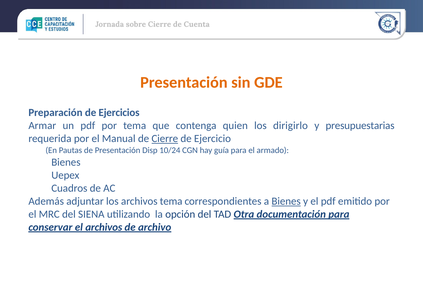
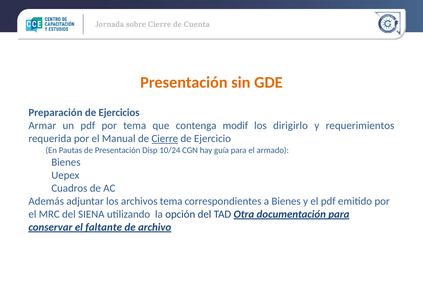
quien: quien -> modif (235, 126)
presupuestarias: presupuestarias -> requerimientos (360, 126)
Bienes underline: present -> none (286, 201)
el archivos: archivos -> faltante (104, 227)
